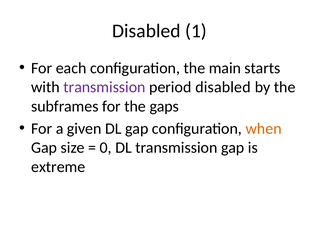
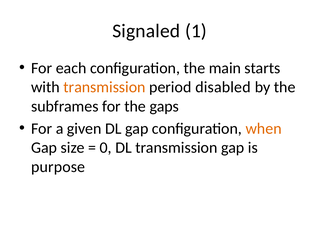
Disabled: Disabled -> Signaled (146, 31)
transmission colour: purple -> orange (105, 87)
extreme: extreme -> purpose (58, 167)
